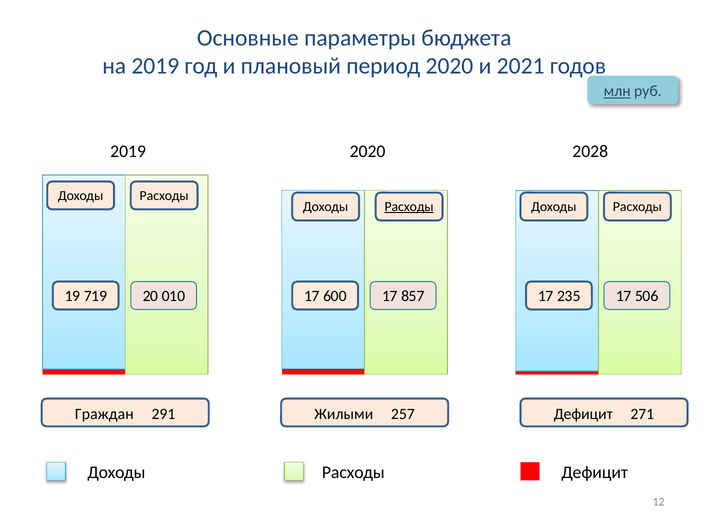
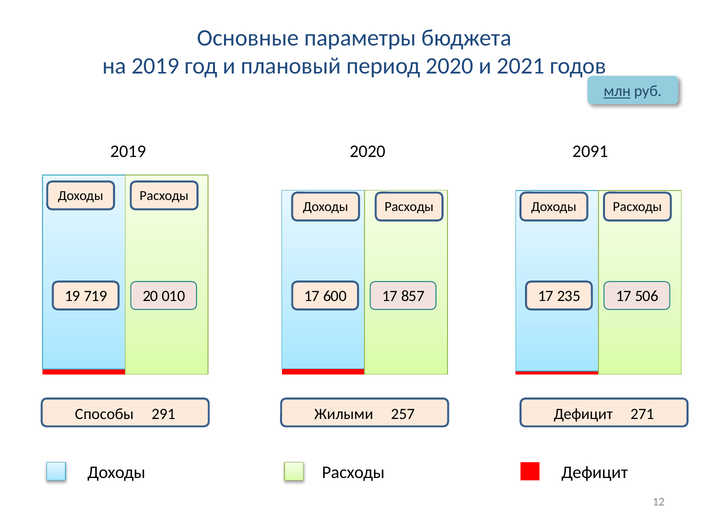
2028: 2028 -> 2091 (590, 152)
Расходы underline: present -> none (409, 207)
Граждан: Граждан -> Способы (104, 414)
